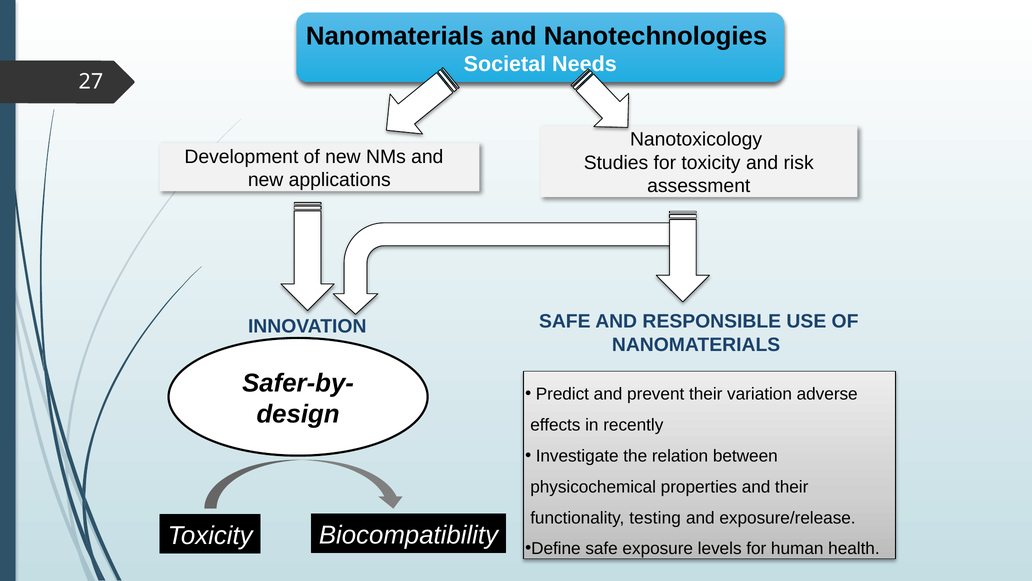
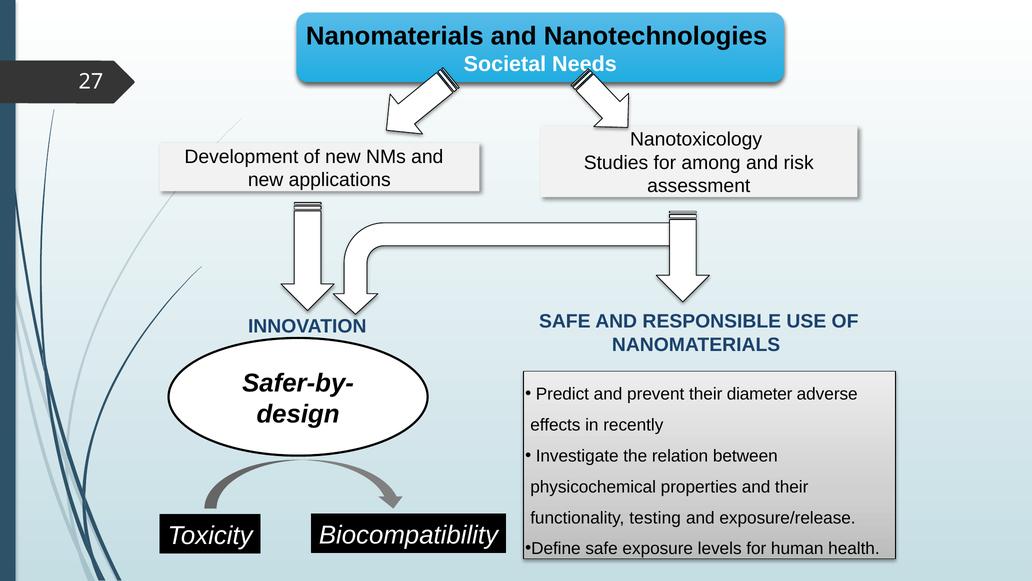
for toxicity: toxicity -> among (711, 163)
variation: variation -> diameter (760, 394)
